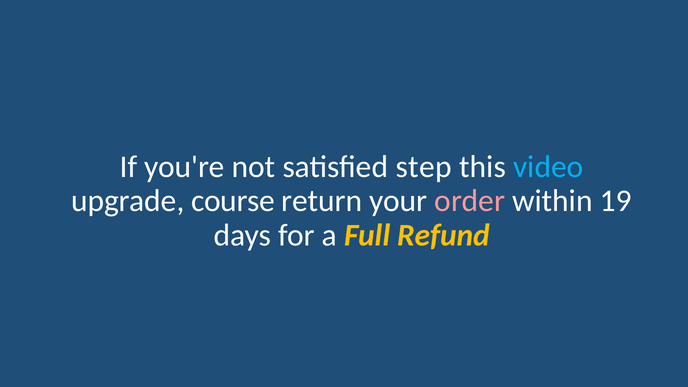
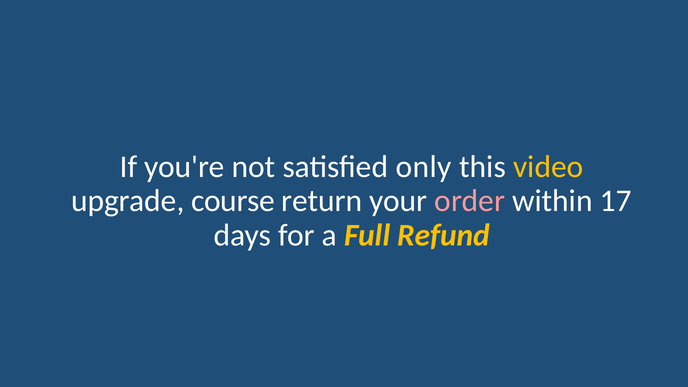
step: step -> only (424, 167)
video colour: light blue -> yellow (548, 167)
19: 19 -> 17 (616, 201)
